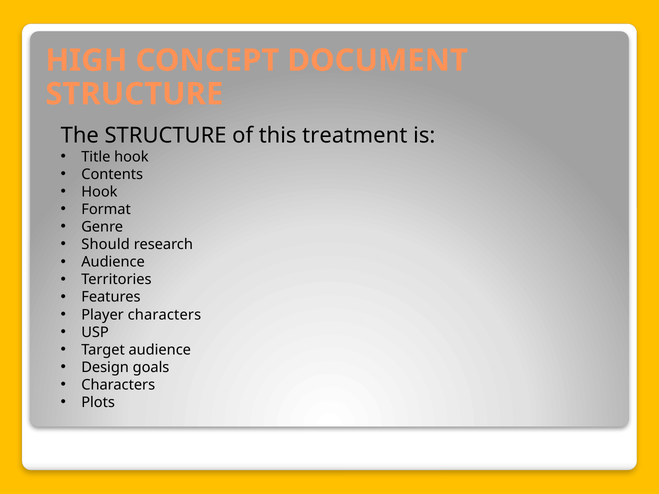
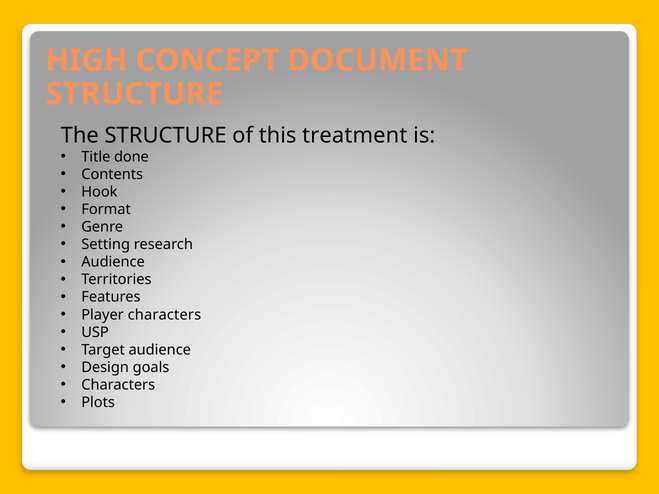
Title hook: hook -> done (131, 157)
Should: Should -> Setting (106, 245)
